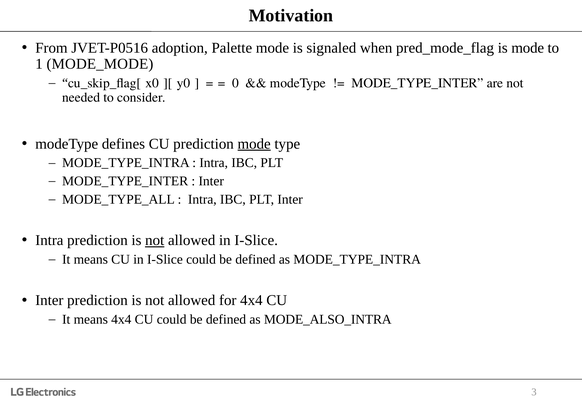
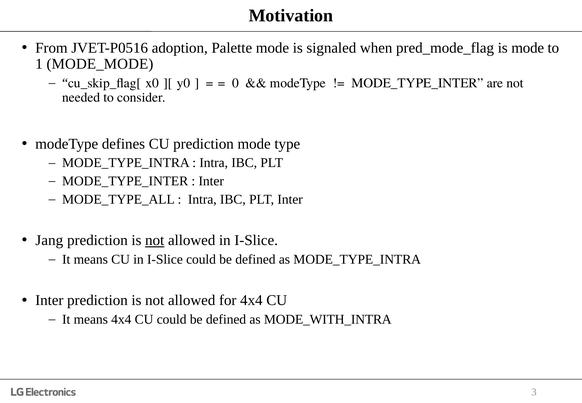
mode underline: present -> none (254, 144)
Intra: Intra -> Jang (49, 240)
MODE_ALSO_INTRA: MODE_ALSO_INTRA -> MODE_WITH_INTRA (328, 319)
